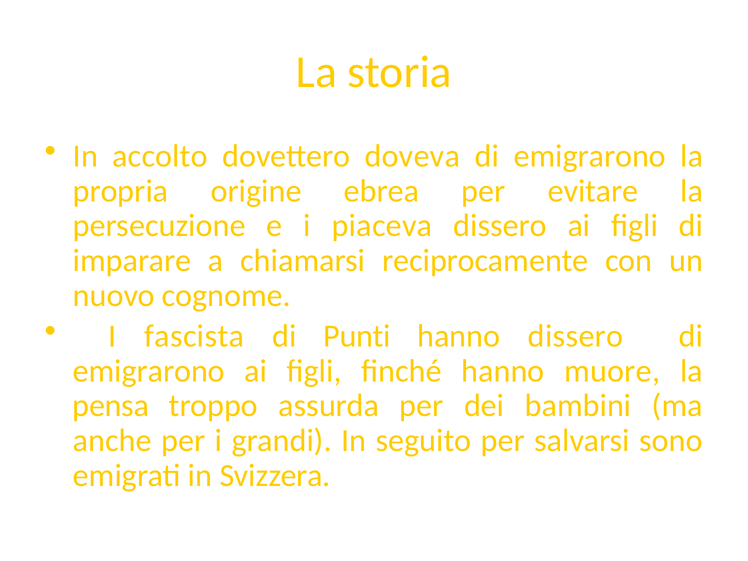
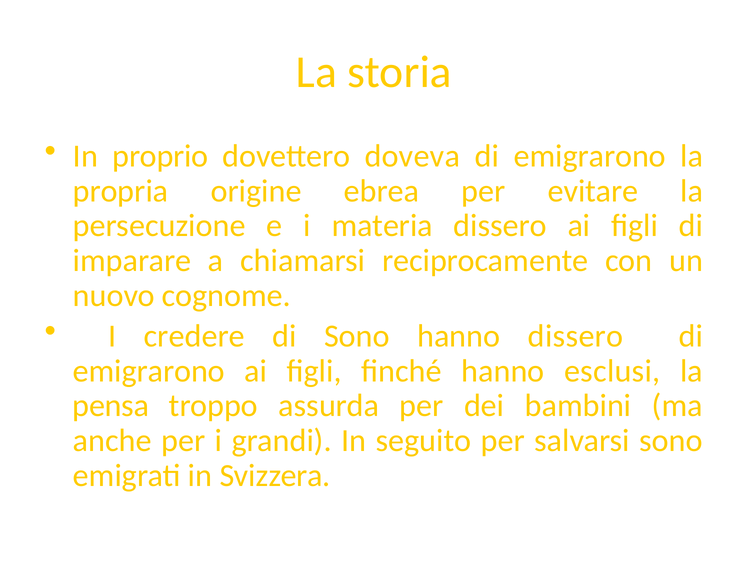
accolto: accolto -> proprio (160, 156)
piaceva: piaceva -> materia (382, 226)
fascista: fascista -> credere (194, 336)
di Punti: Punti -> Sono (357, 336)
muore: muore -> esclusi (612, 371)
